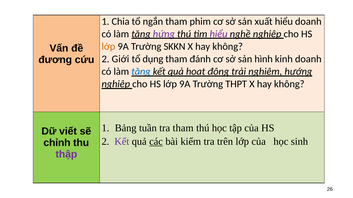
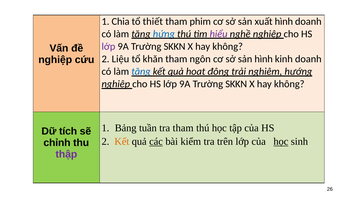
ngắn: ngắn -> thiết (153, 21)
xuất hiểu: hiểu -> hình (284, 21)
hứng colour: purple -> blue (164, 34)
lớp colour: orange -> purple (108, 47)
đương: đương -> nghiệp (55, 60)
Giới: Giới -> Liệu (120, 59)
dụng: dụng -> khăn (153, 59)
đánh: đánh -> ngôn (200, 59)
THPT: THPT -> SKKN (236, 84)
viết: viết -> tích (68, 132)
Kết colour: purple -> orange (122, 142)
học underline: none -> present (281, 142)
